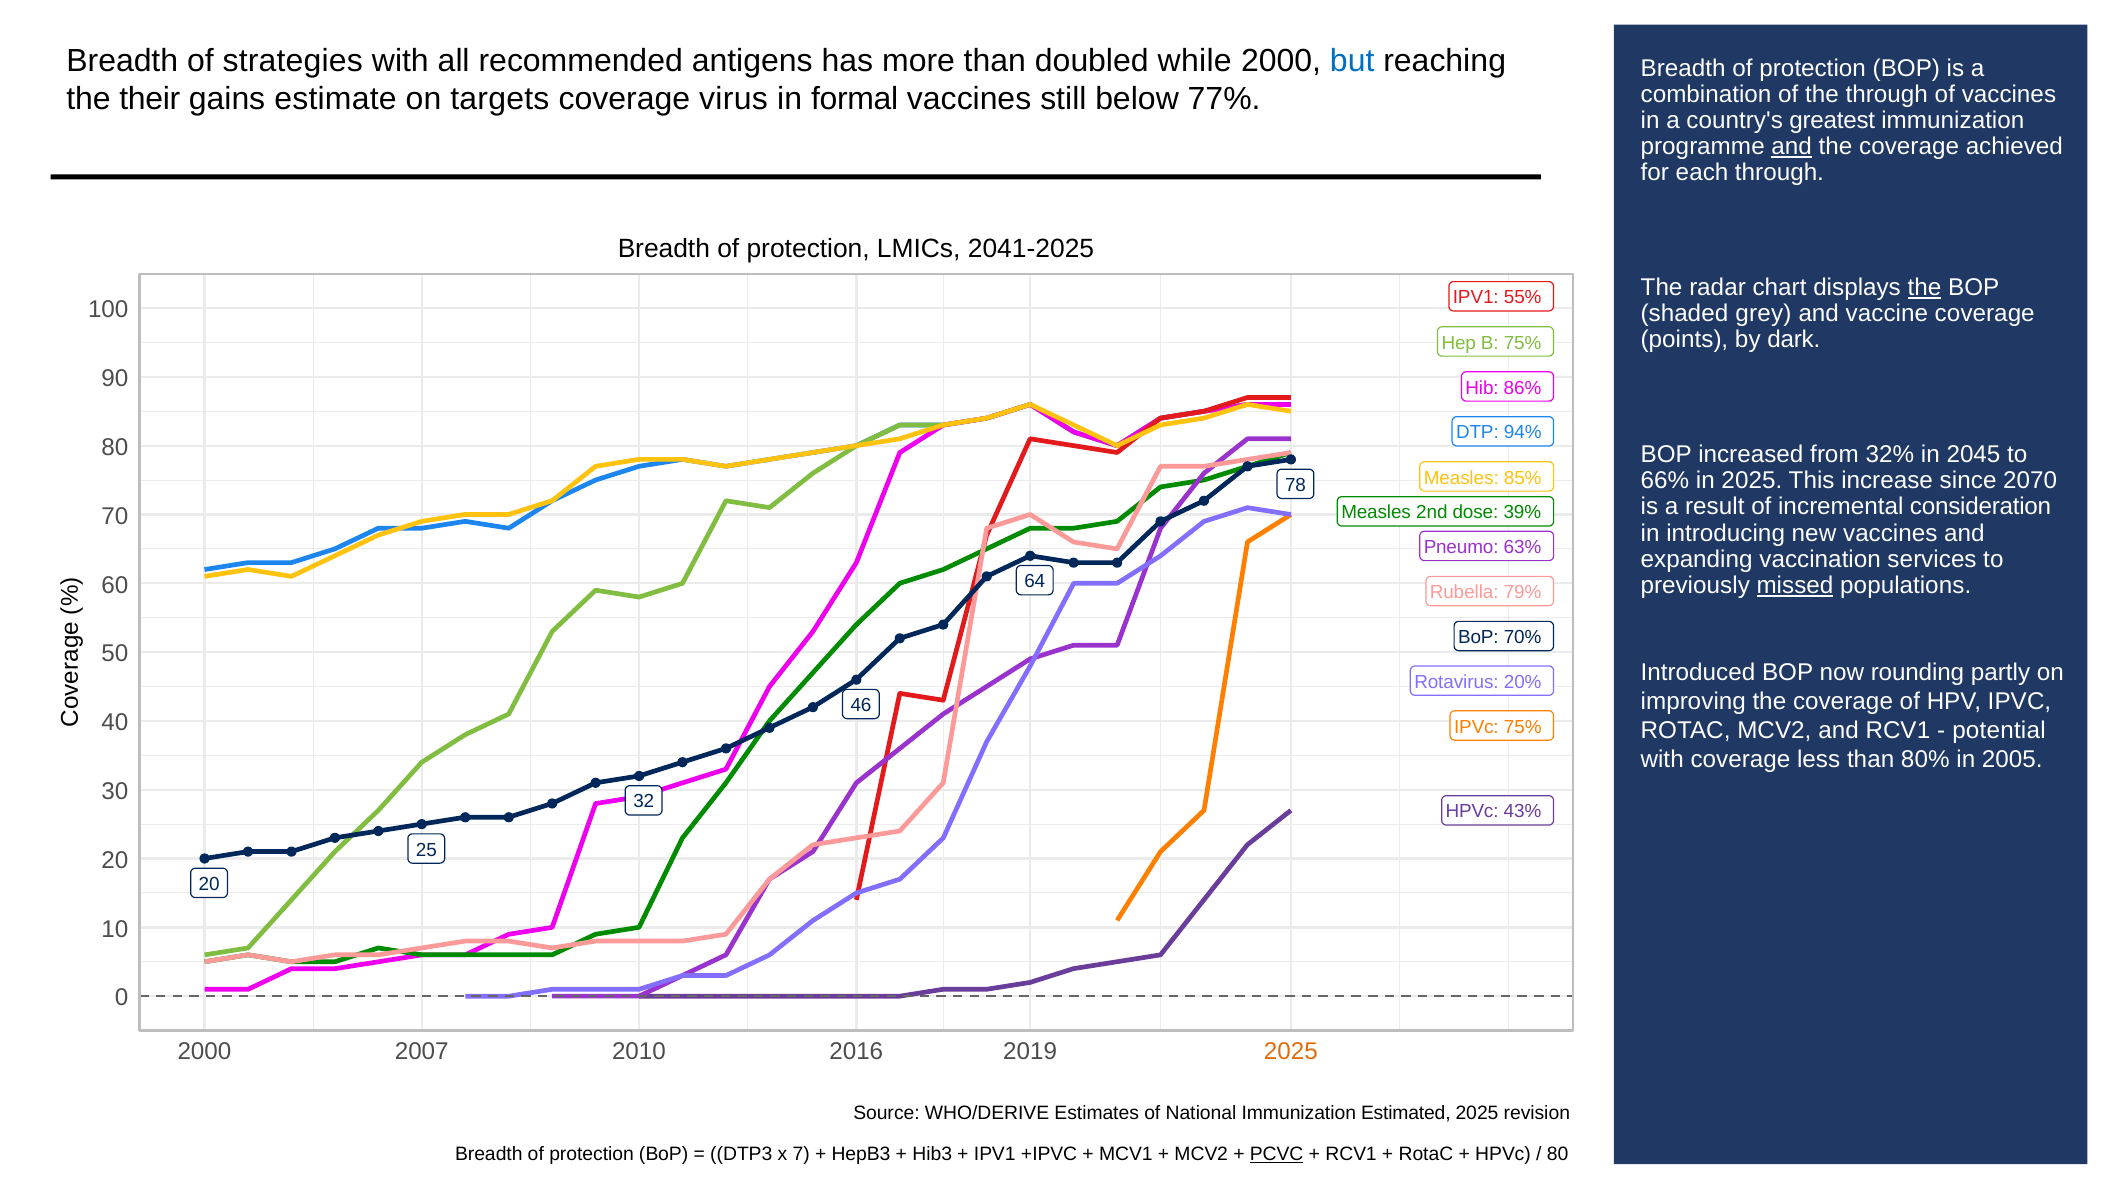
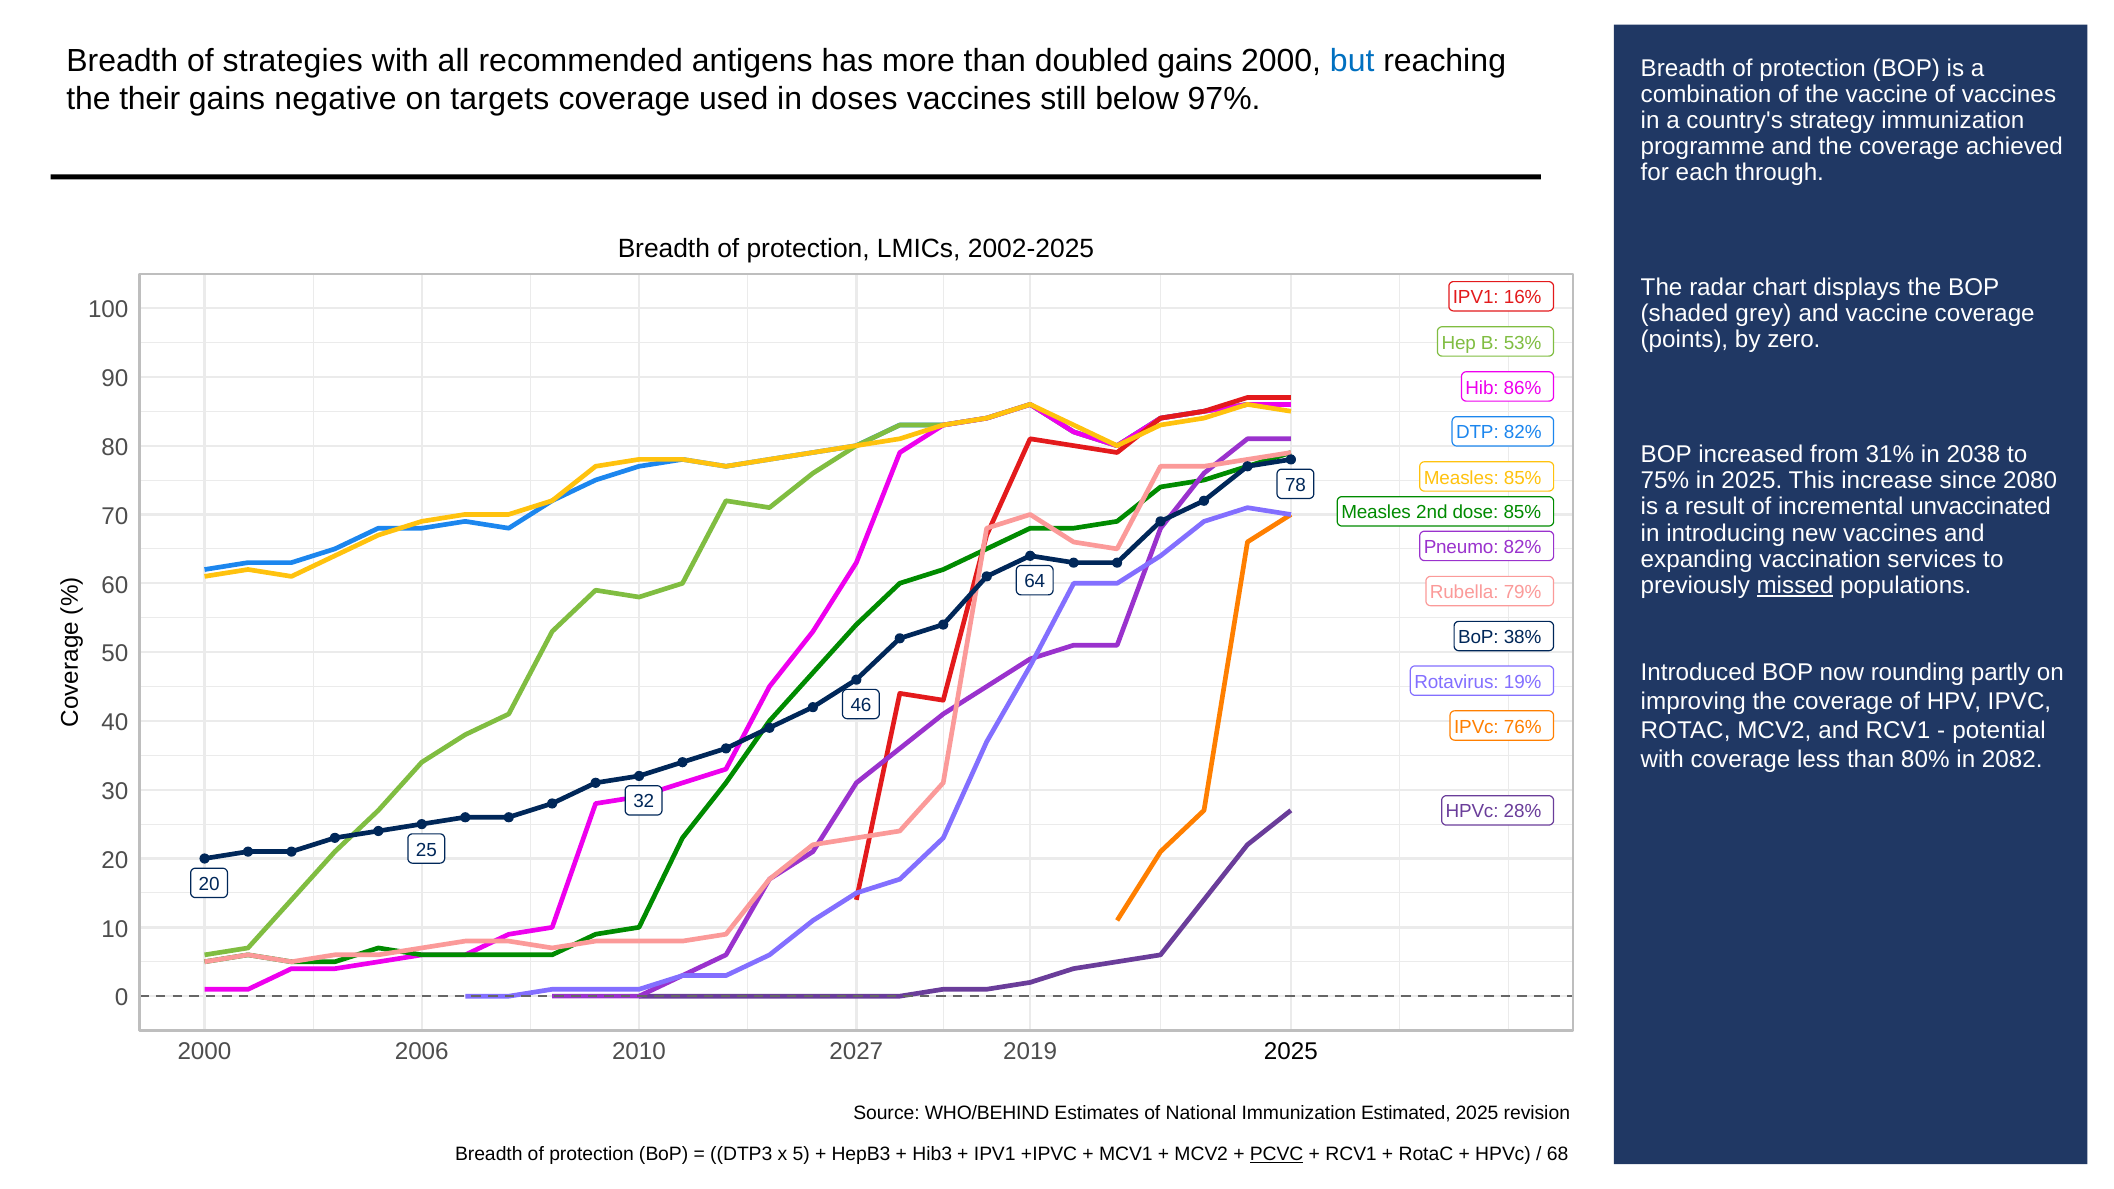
doubled while: while -> gains (1195, 61)
the through: through -> vaccine (1887, 95)
estimate: estimate -> negative (335, 99)
virus: virus -> used (734, 99)
formal: formal -> doses (854, 99)
77%: 77% -> 97% (1224, 99)
greatest: greatest -> strategy (1832, 121)
and underline: present -> none (1792, 147)
2041-2025: 2041-2025 -> 2002-2025 (1031, 248)
the underline: present -> none (1925, 288)
55%: 55% -> 16% (1523, 298)
dark: dark -> zero (1794, 340)
B 75%: 75% -> 53% (1523, 343)
DTP 94%: 94% -> 82% (1523, 433)
32%: 32% -> 31% (1890, 455)
2045: 2045 -> 2038 (1973, 455)
66%: 66% -> 75% (1665, 481)
2070: 2070 -> 2080 (2030, 481)
consideration: consideration -> unvaccinated (1981, 507)
dose 39%: 39% -> 85% (1522, 513)
Pneumo 63%: 63% -> 82% (1523, 547)
70%: 70% -> 38% (1523, 637)
20%: 20% -> 19% (1523, 682)
IPVc 75%: 75% -> 76% (1523, 727)
2005: 2005 -> 2082 (2012, 760)
43%: 43% -> 28% (1523, 812)
2007: 2007 -> 2006 (422, 1052)
2016: 2016 -> 2027 (856, 1052)
2025 colour: orange -> black (1291, 1052)
WHO/DERIVE: WHO/DERIVE -> WHO/BEHIND (987, 1113)
7: 7 -> 5 (801, 1155)
80: 80 -> 68 (1558, 1155)
